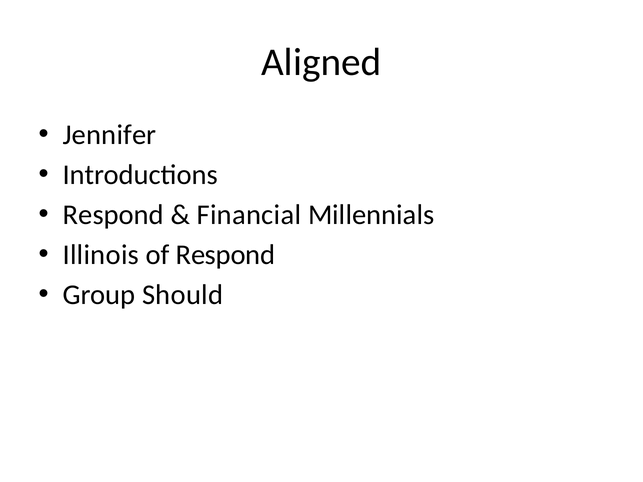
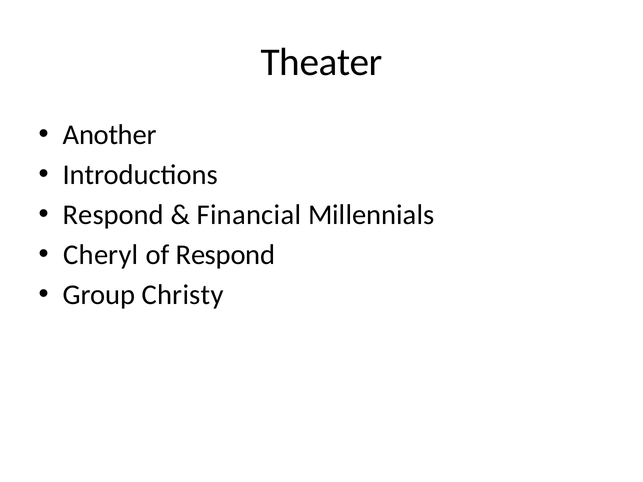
Aligned: Aligned -> Theater (322, 62)
Jennifer: Jennifer -> Another (110, 135)
Illinois: Illinois -> Cheryl (101, 255)
Should: Should -> Christy (183, 295)
